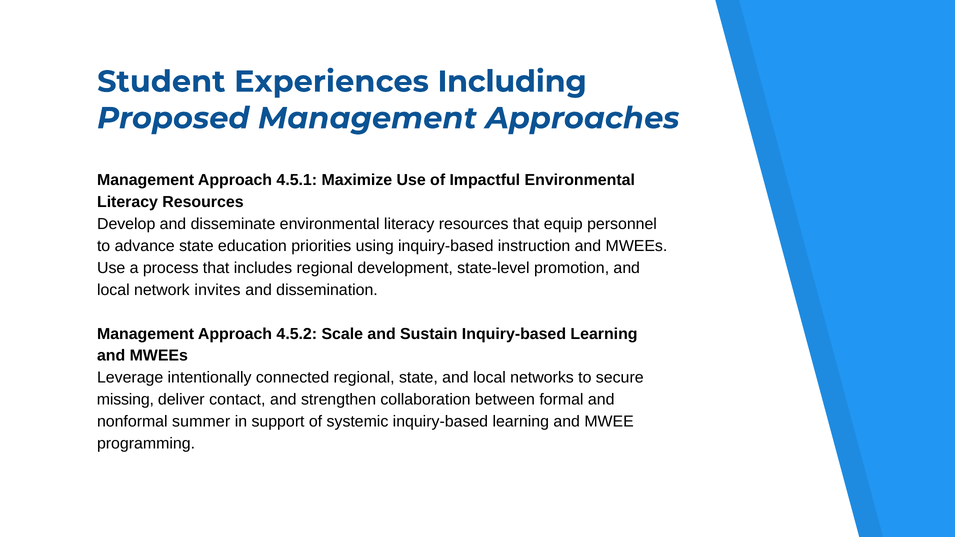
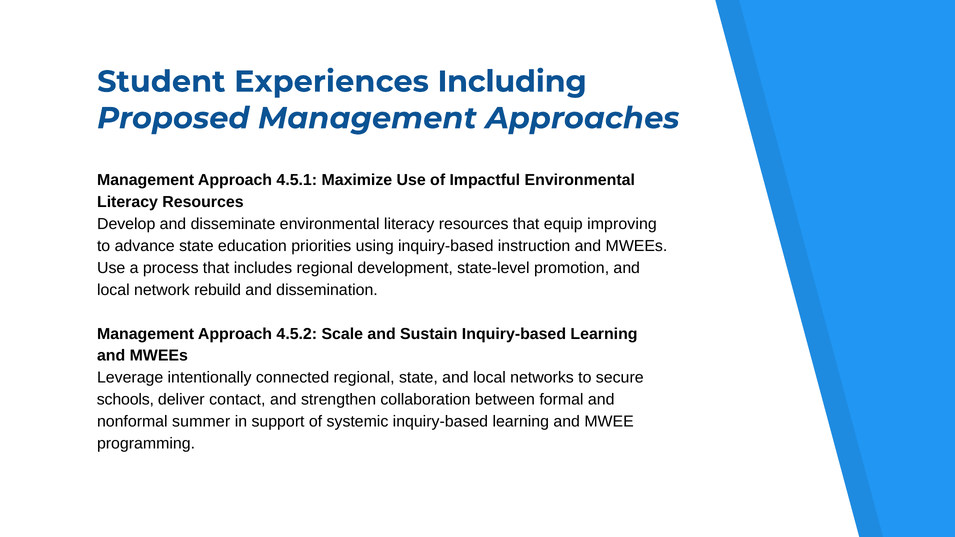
personnel: personnel -> improving (622, 224)
invites: invites -> rebuild (218, 290)
missing: missing -> schools (125, 400)
